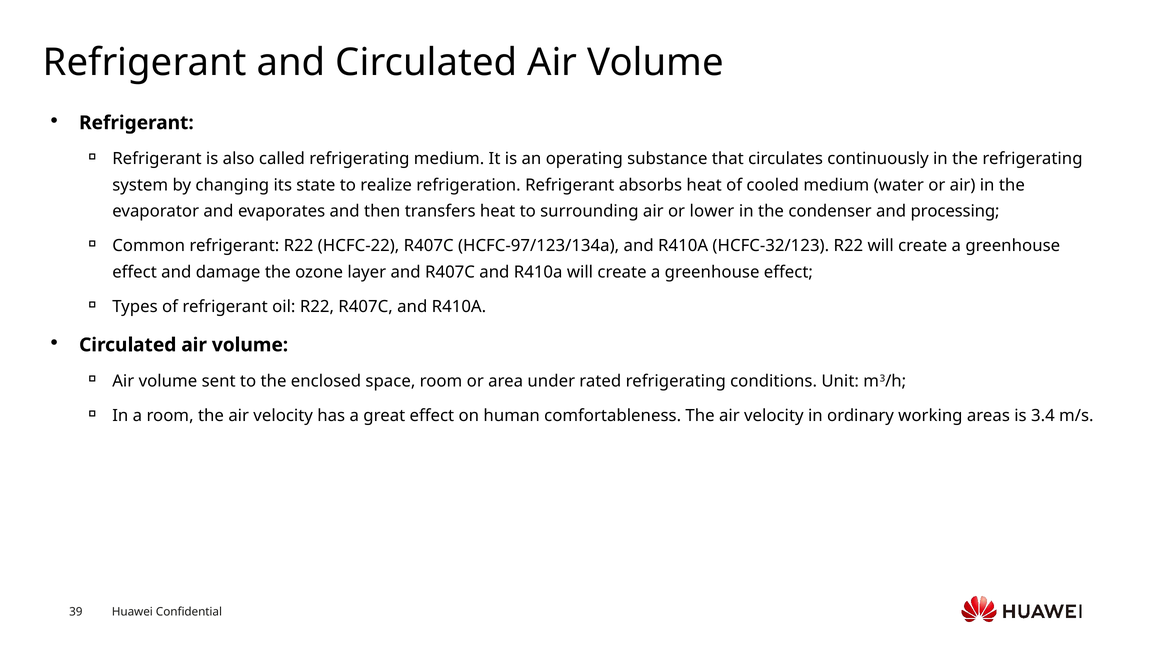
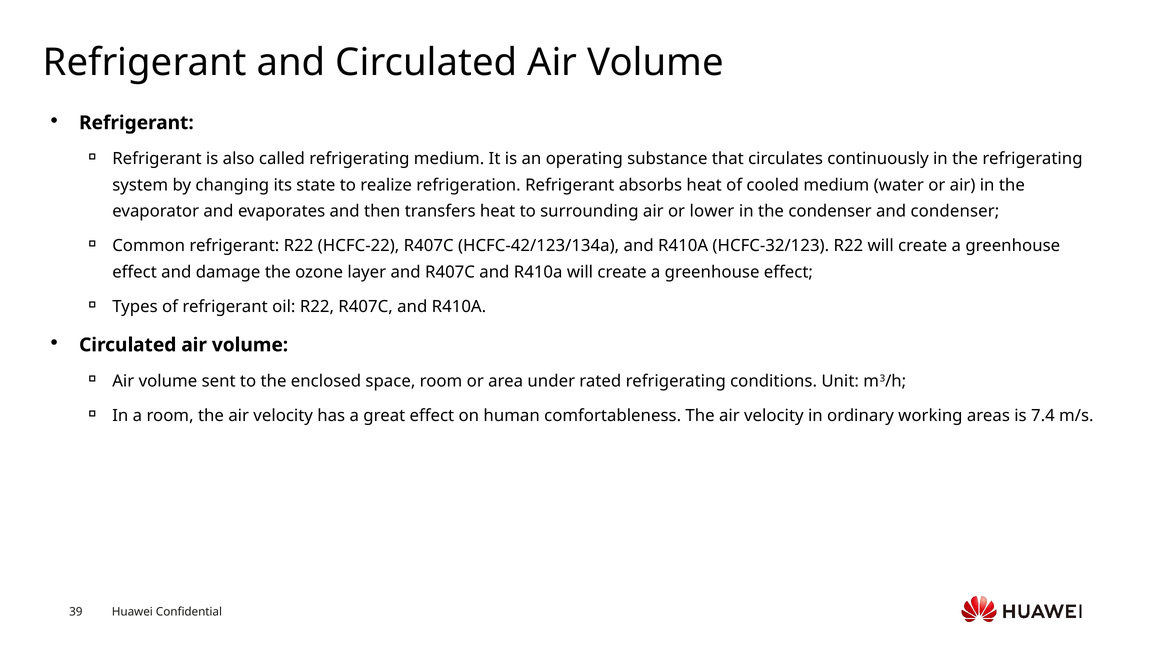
and processing: processing -> condenser (955, 211)
HCFC-97/123/134a: HCFC-97/123/134a -> HCFC-42/123/134a (539, 246)
3.4: 3.4 -> 7.4 (1043, 416)
